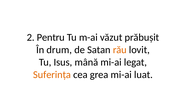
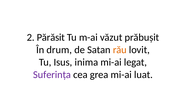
Pentru: Pentru -> Părăsit (51, 37)
mână: mână -> inima (86, 62)
Suferința colour: orange -> purple (52, 74)
